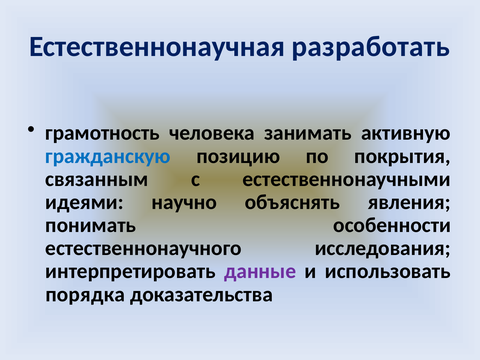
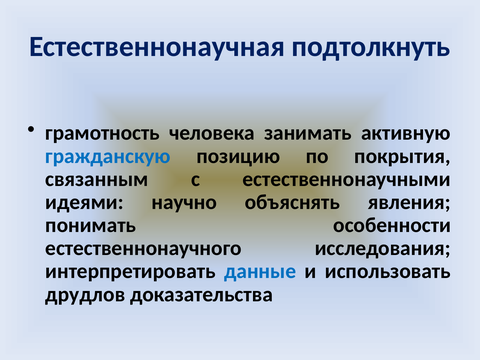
разработать: разработать -> подтолкнуть (371, 46)
данные colour: purple -> blue (260, 271)
порядка: порядка -> друдлов (85, 294)
